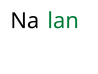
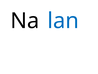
lan colour: green -> blue (63, 21)
